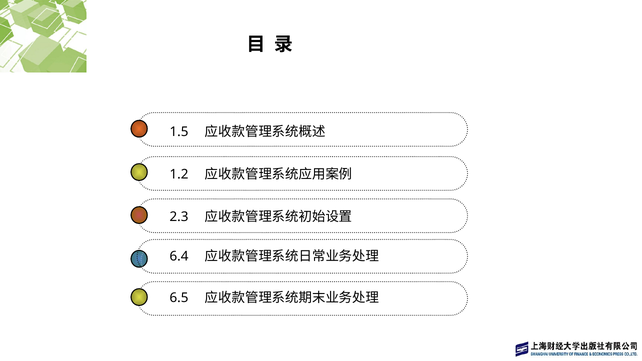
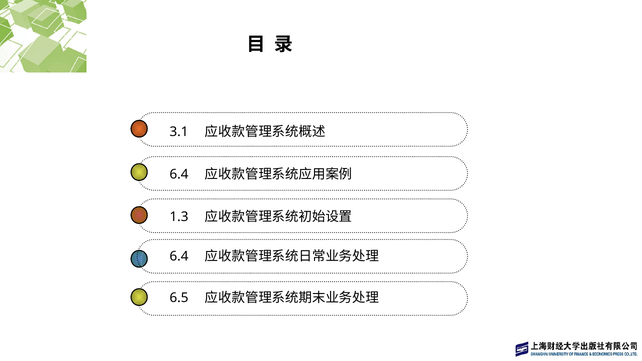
1.5: 1.5 -> 3.1 (179, 132)
1.2: 1.2 -> 6.4 (179, 174)
2.3: 2.3 -> 1.3 (179, 217)
